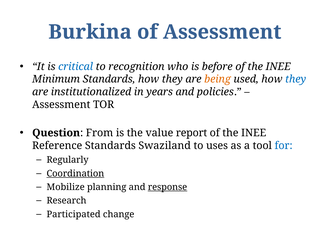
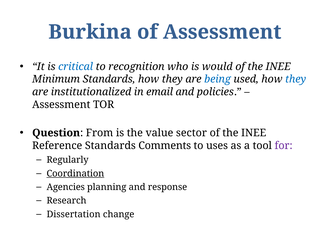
before: before -> would (217, 66)
being colour: orange -> blue (218, 79)
years: years -> email (160, 92)
report: report -> sector (191, 133)
Swaziland: Swaziland -> Comments (165, 145)
for colour: blue -> purple (284, 145)
Mobilize: Mobilize -> Agencies (66, 187)
response underline: present -> none (168, 187)
Participated: Participated -> Dissertation (74, 214)
